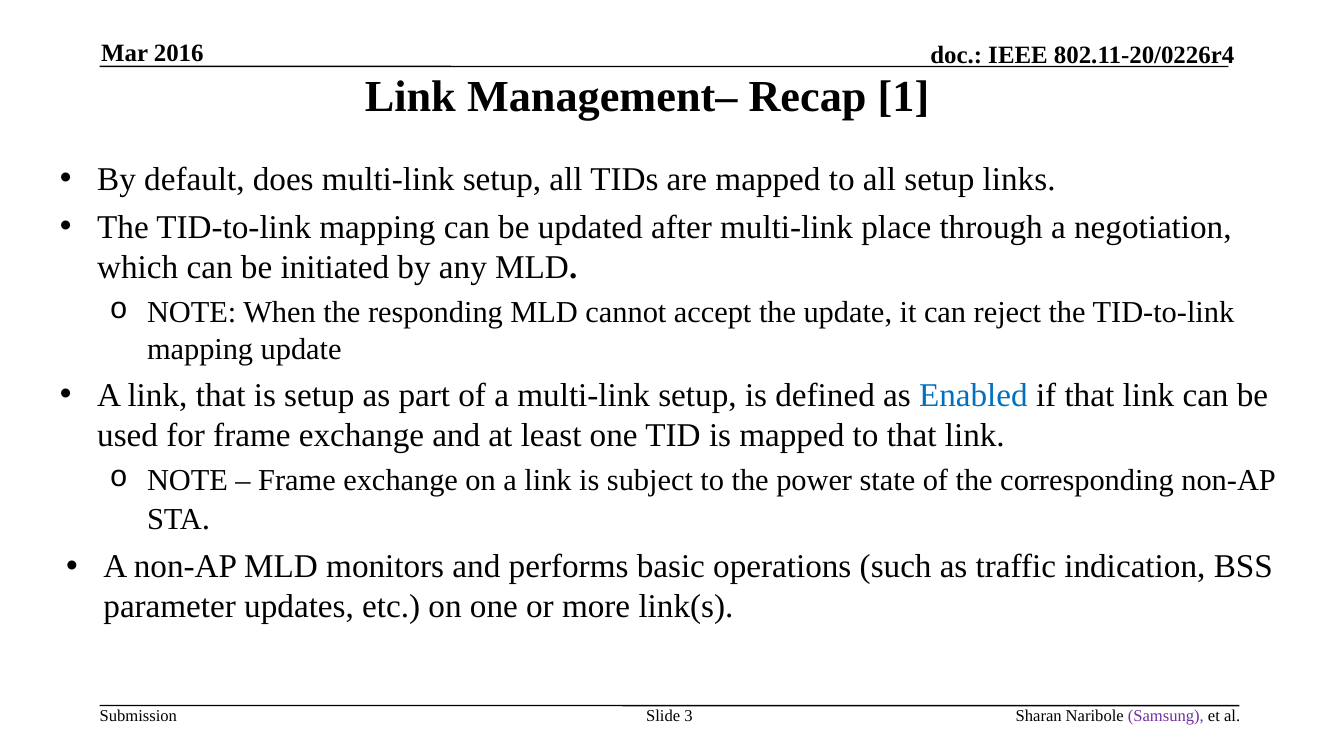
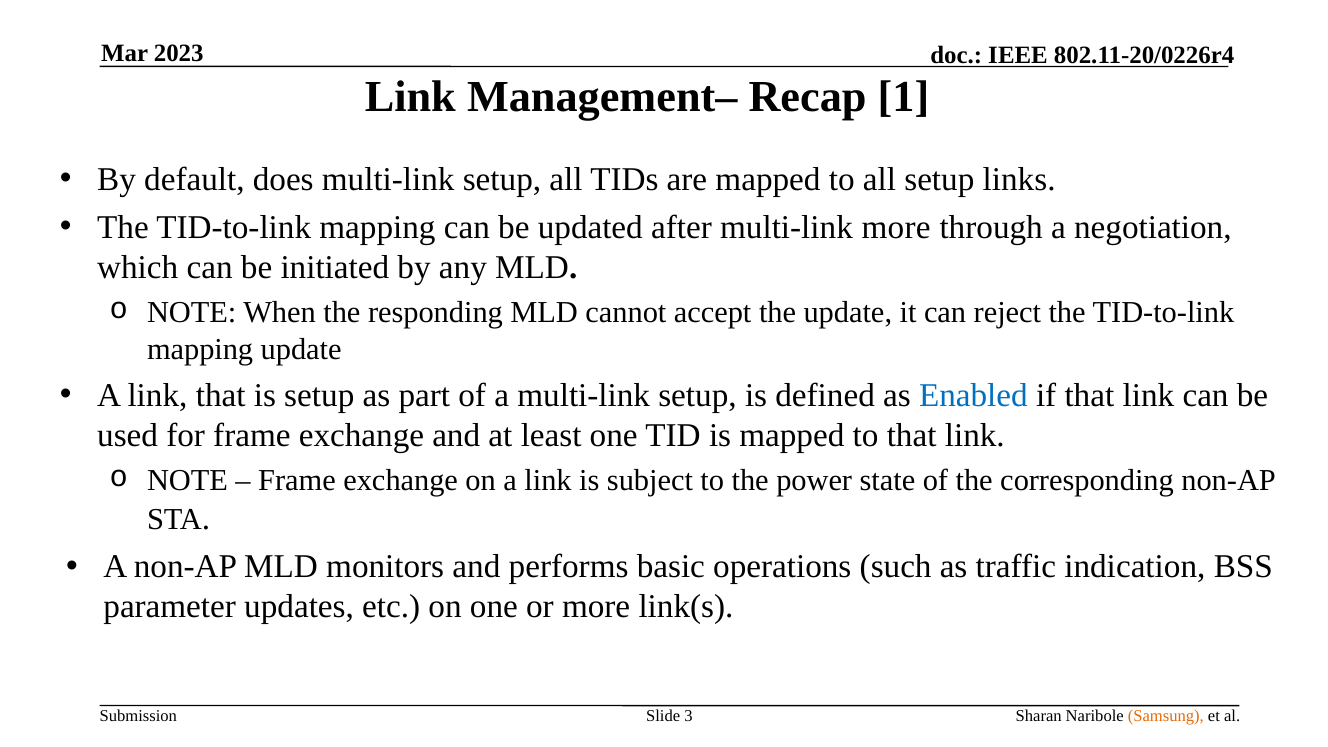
2016: 2016 -> 2023 (179, 53)
multi-link place: place -> more (896, 228)
Samsung colour: purple -> orange (1166, 716)
